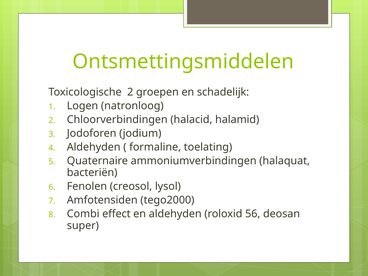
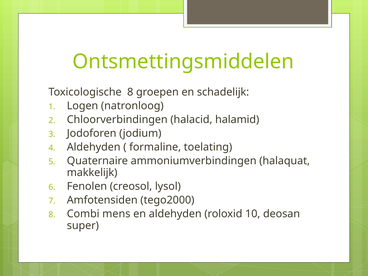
Toxicologische 2: 2 -> 8 (130, 92)
bacteriën: bacteriën -> makkelijk (92, 173)
effect: effect -> mens (116, 214)
56: 56 -> 10 (253, 214)
